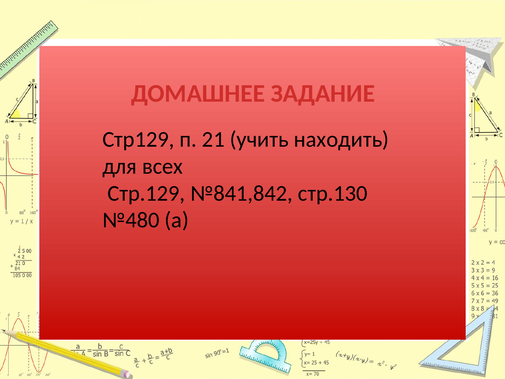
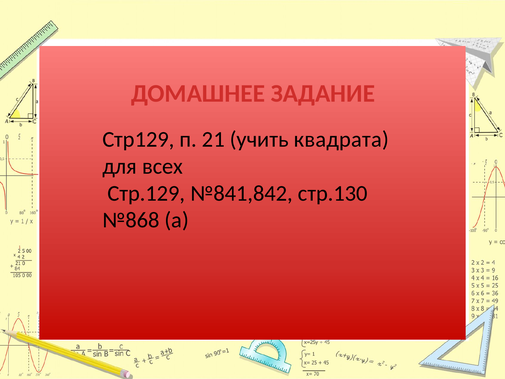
находить: находить -> квадрата (341, 139)
№480: №480 -> №868 (131, 220)
